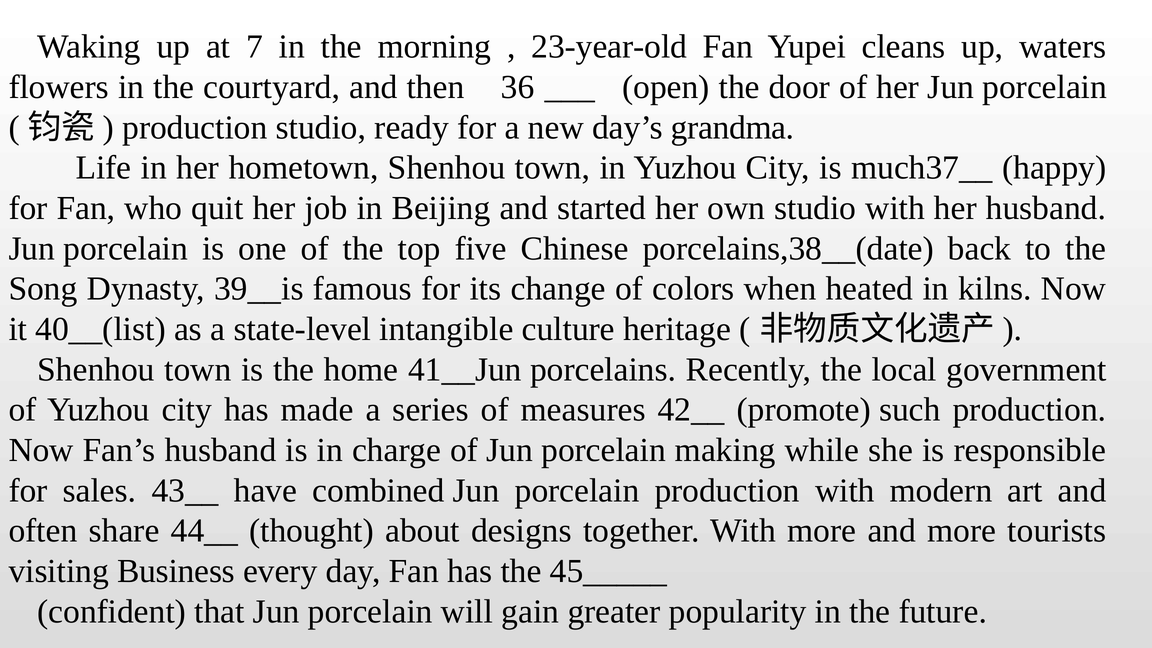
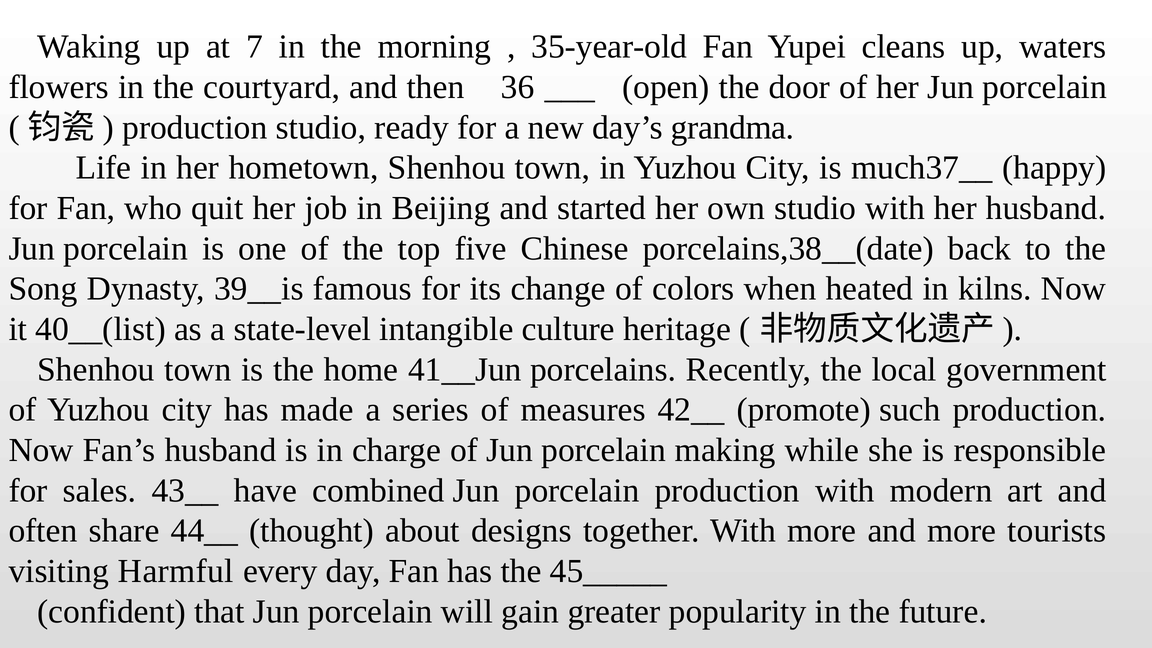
23-year-old: 23-year-old -> 35-year-old (609, 47)
Business: Business -> Harmful (176, 571)
